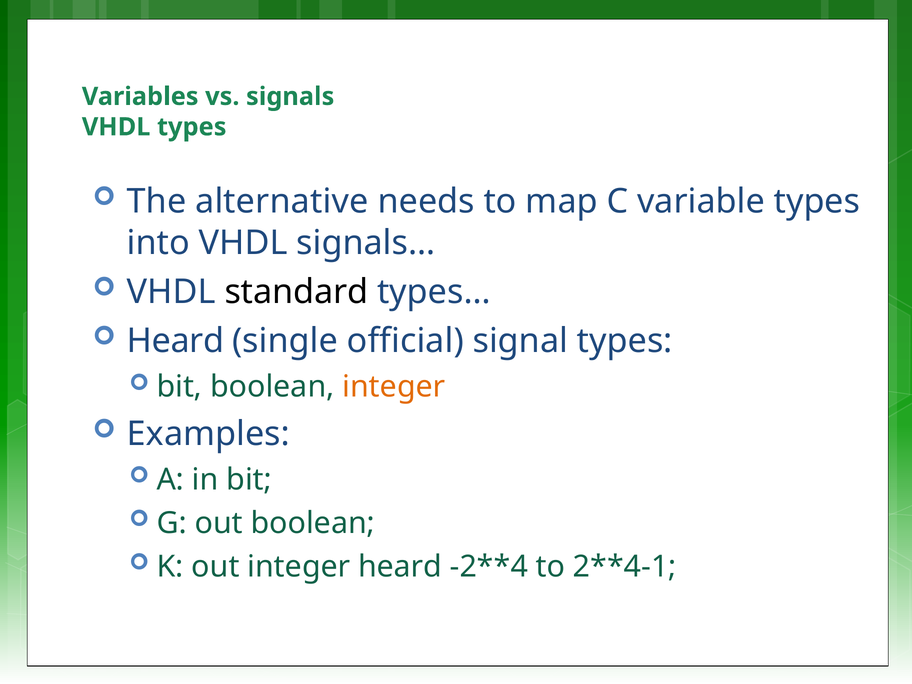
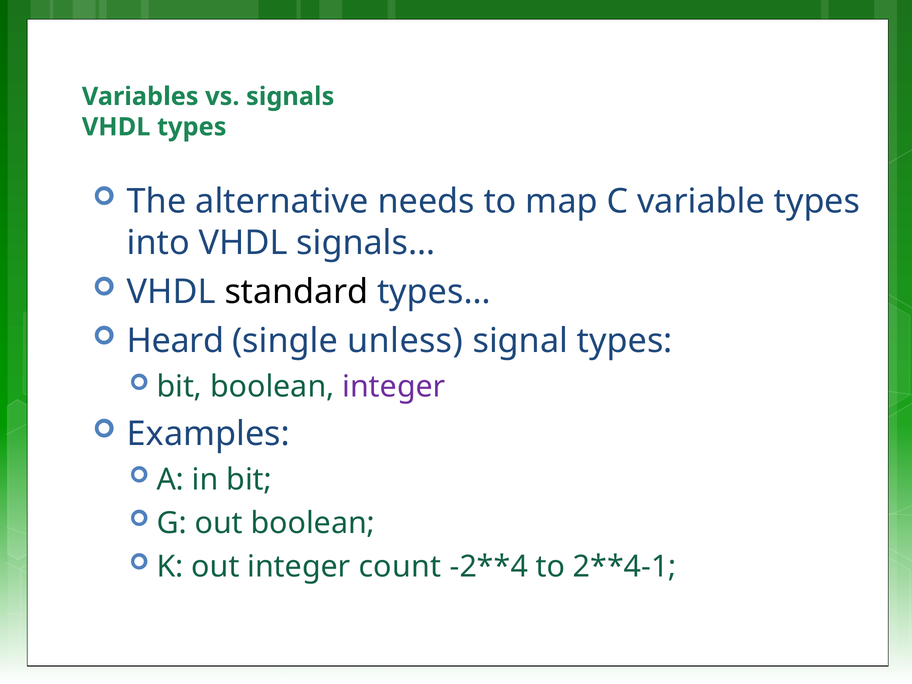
official: official -> unless (405, 341)
integer colour: orange -> purple (394, 387)
integer heard: heard -> count (400, 567)
